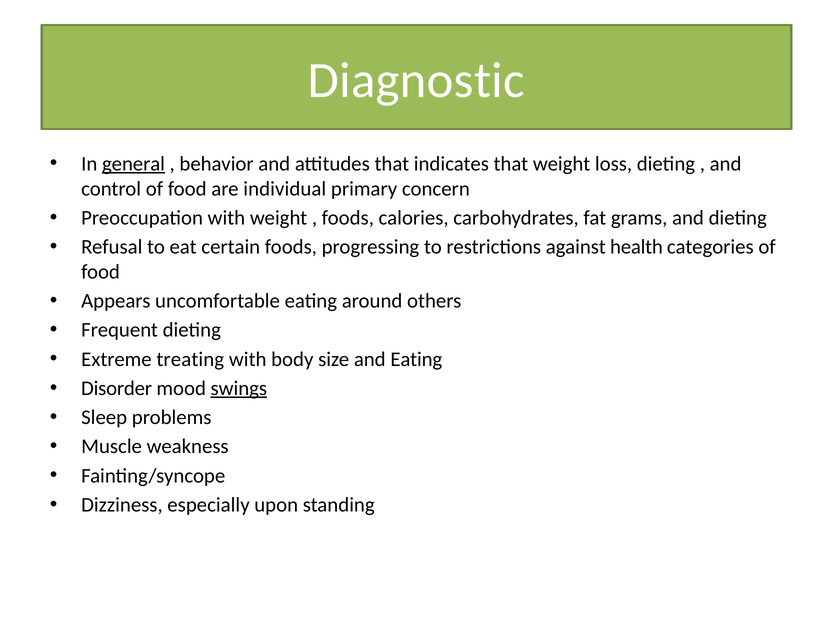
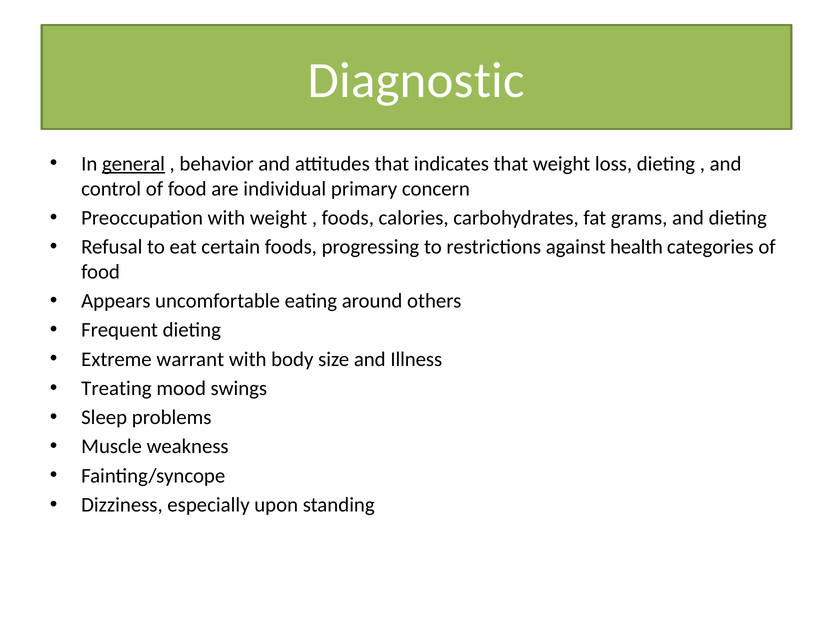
treating: treating -> warrant (190, 360)
and Eating: Eating -> Illness (416, 360)
Disorder: Disorder -> Treating (116, 389)
swings underline: present -> none (239, 389)
